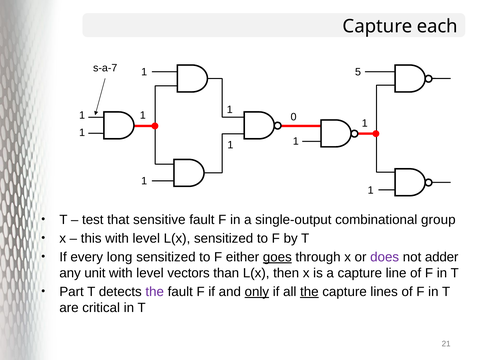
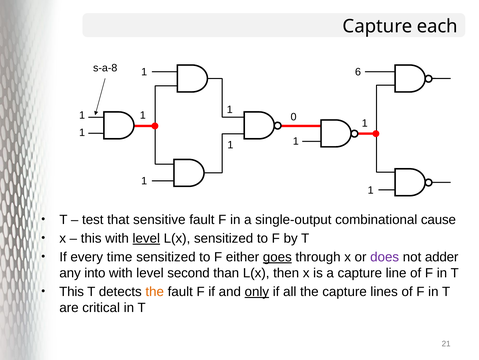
s-a-7: s-a-7 -> s-a-8 (105, 68)
5: 5 -> 6 (358, 72)
group: group -> cause (438, 219)
level underline: none -> present (146, 238)
long: long -> time (120, 257)
unit: unit -> into (95, 273)
vectors: vectors -> second (189, 273)
Part: Part -> This (72, 291)
the colour: purple -> orange (155, 291)
the underline: present -> none (309, 291)
